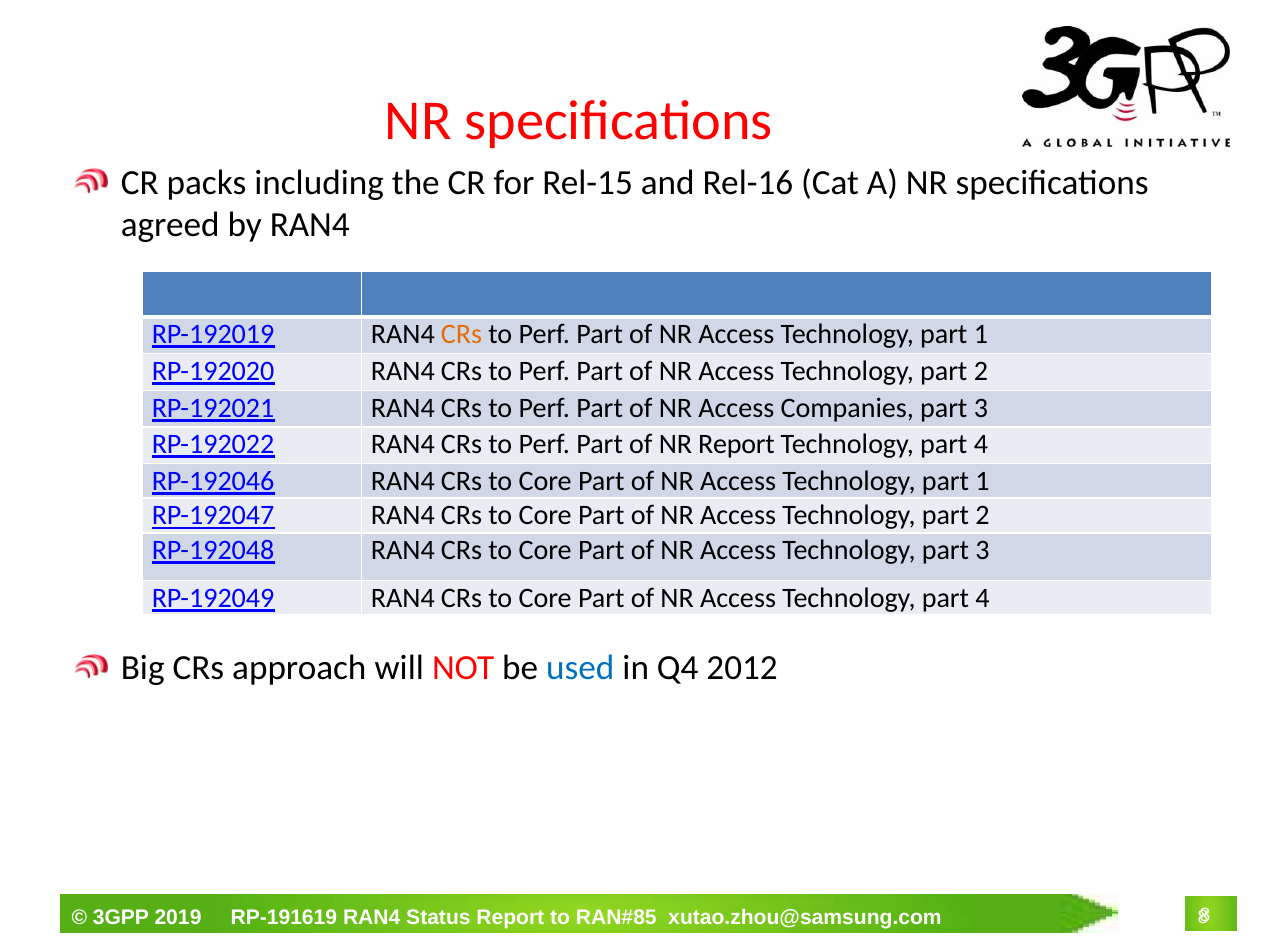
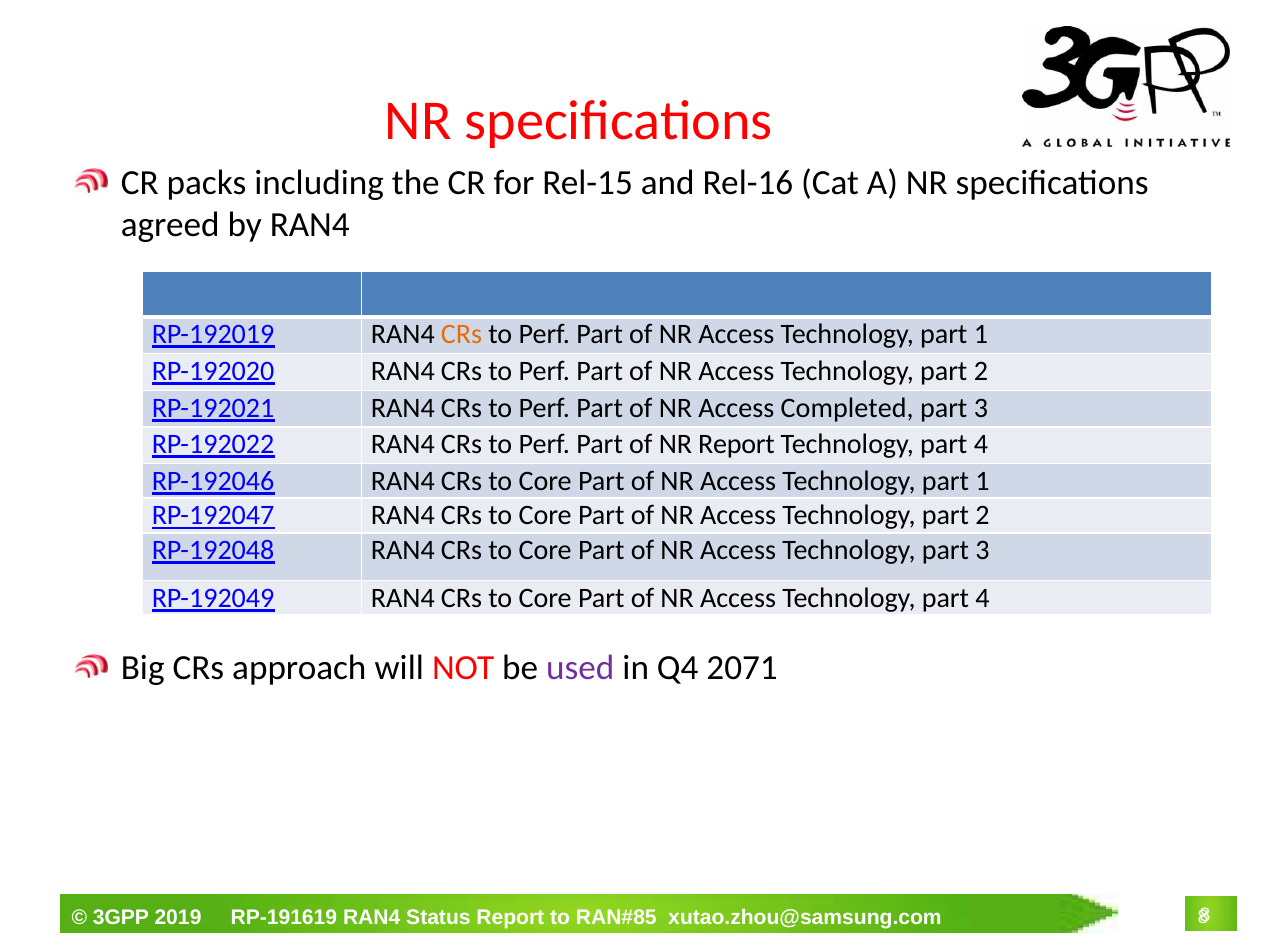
Companies: Companies -> Completed (847, 408)
used colour: blue -> purple (580, 668)
2012: 2012 -> 2071 (742, 668)
